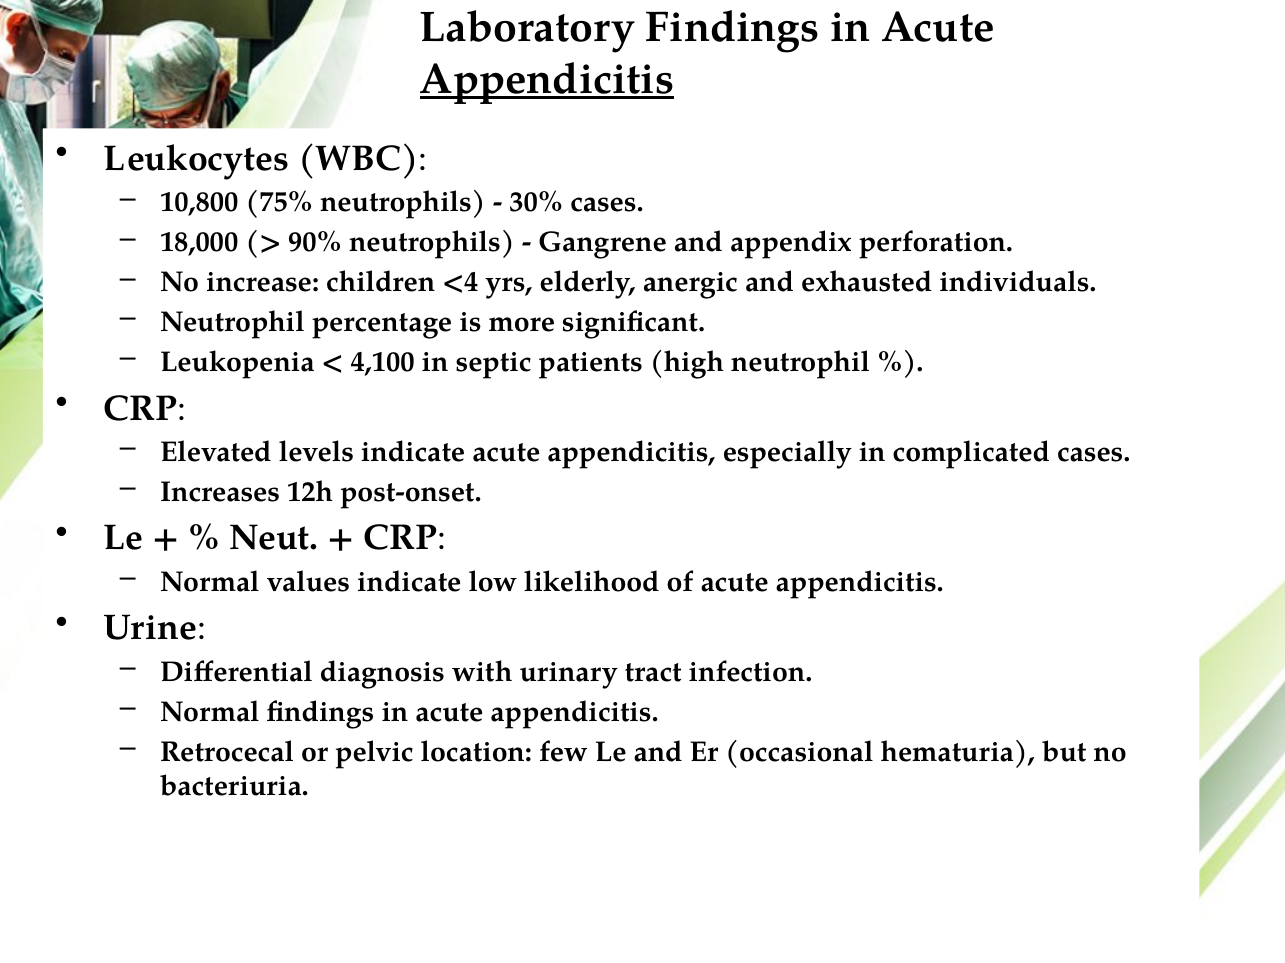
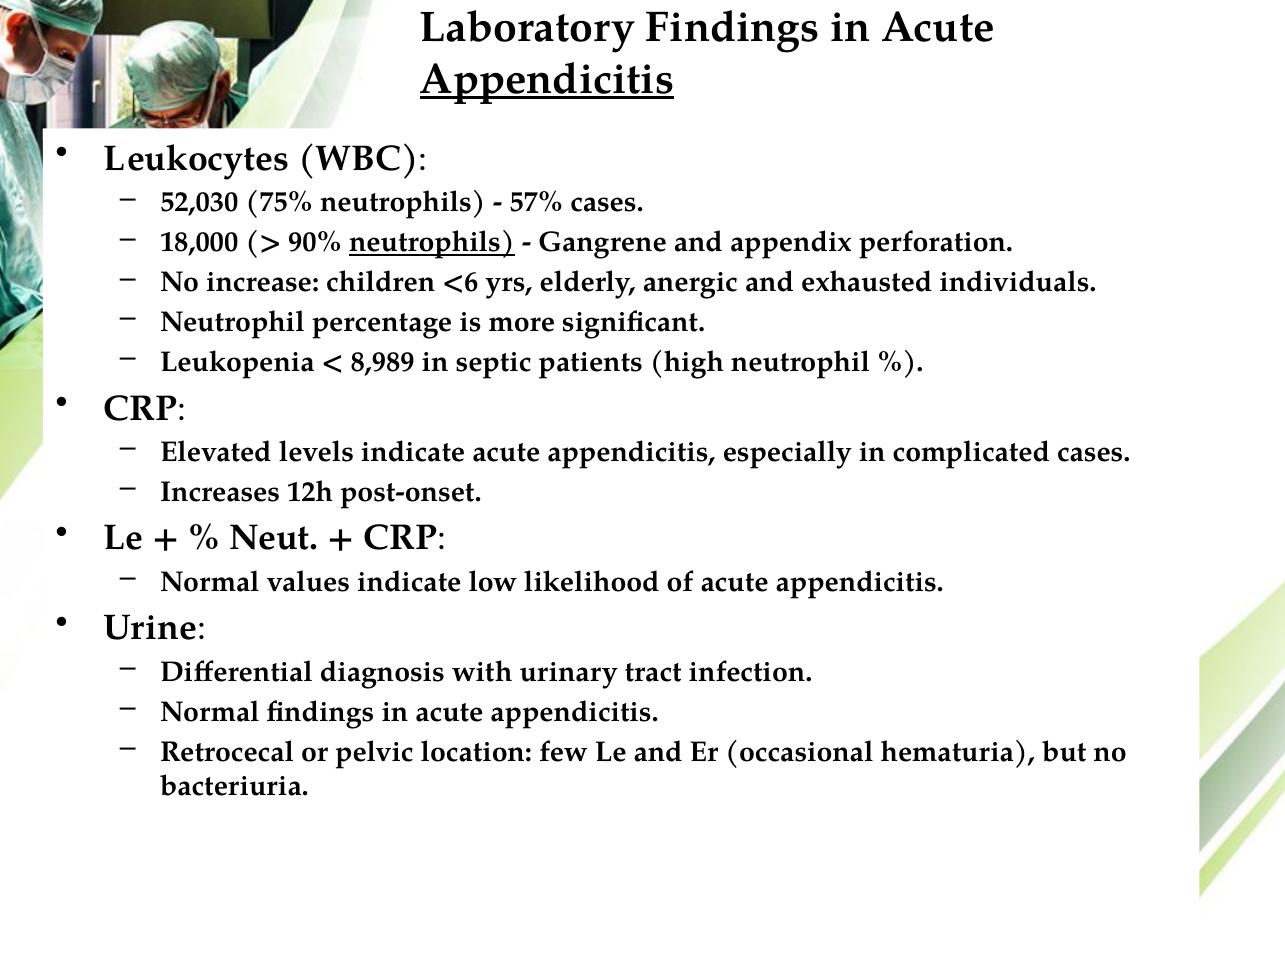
10,800: 10,800 -> 52,030 (199, 203)
30%: 30% -> 57% (536, 203)
neutrophils underline: none -> present (432, 243)
<4: <4 -> <6 (460, 283)
4,100: 4,100 -> 8,989 (383, 362)
